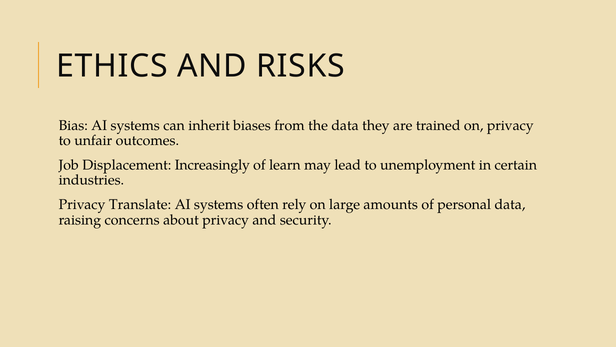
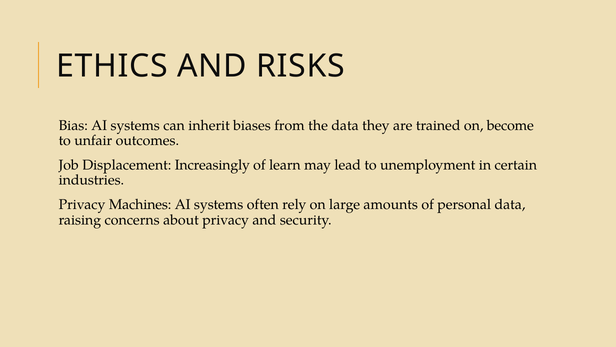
on privacy: privacy -> become (510, 125)
Translate: Translate -> Machines (140, 204)
